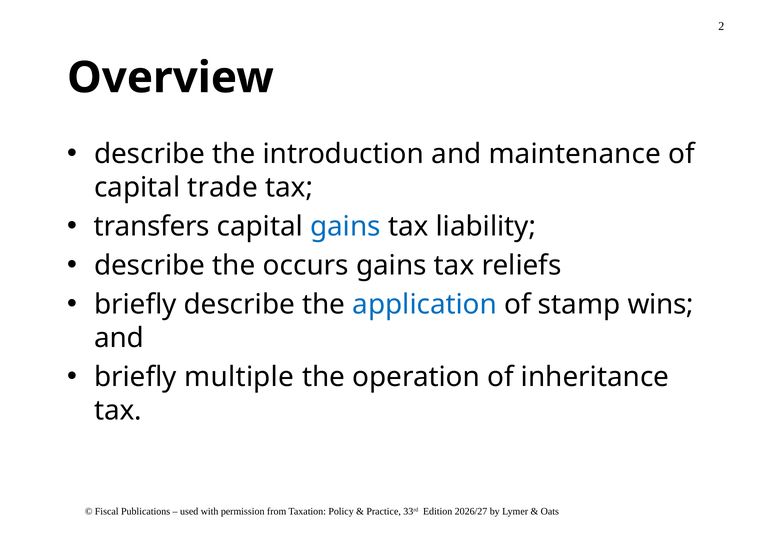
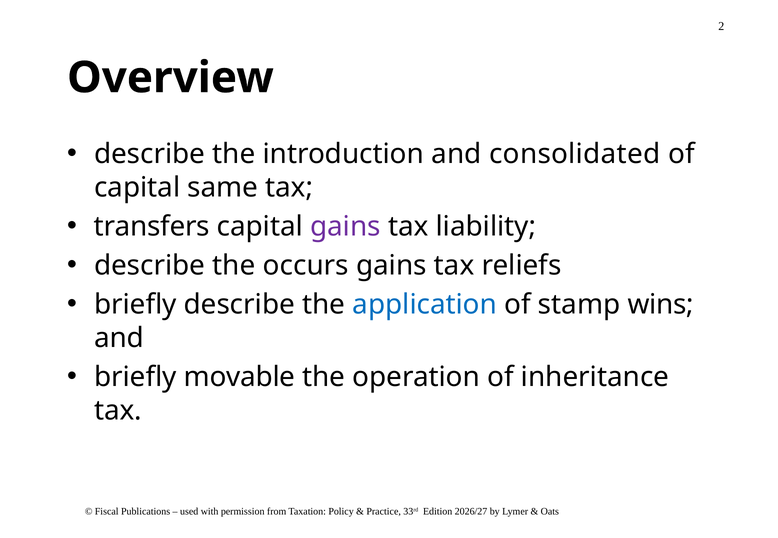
maintenance: maintenance -> consolidated (575, 154)
trade: trade -> same (223, 188)
gains colour: blue -> purple (345, 227)
multiple: multiple -> movable (239, 378)
